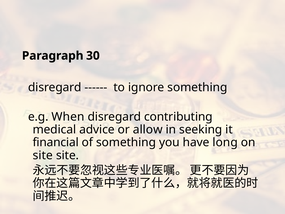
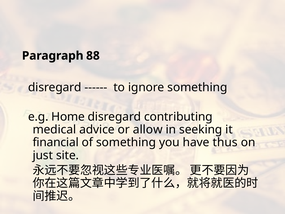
30: 30 -> 88 (93, 56)
When: When -> Home (68, 117)
long: long -> thus (225, 142)
site: site -> just (43, 155)
